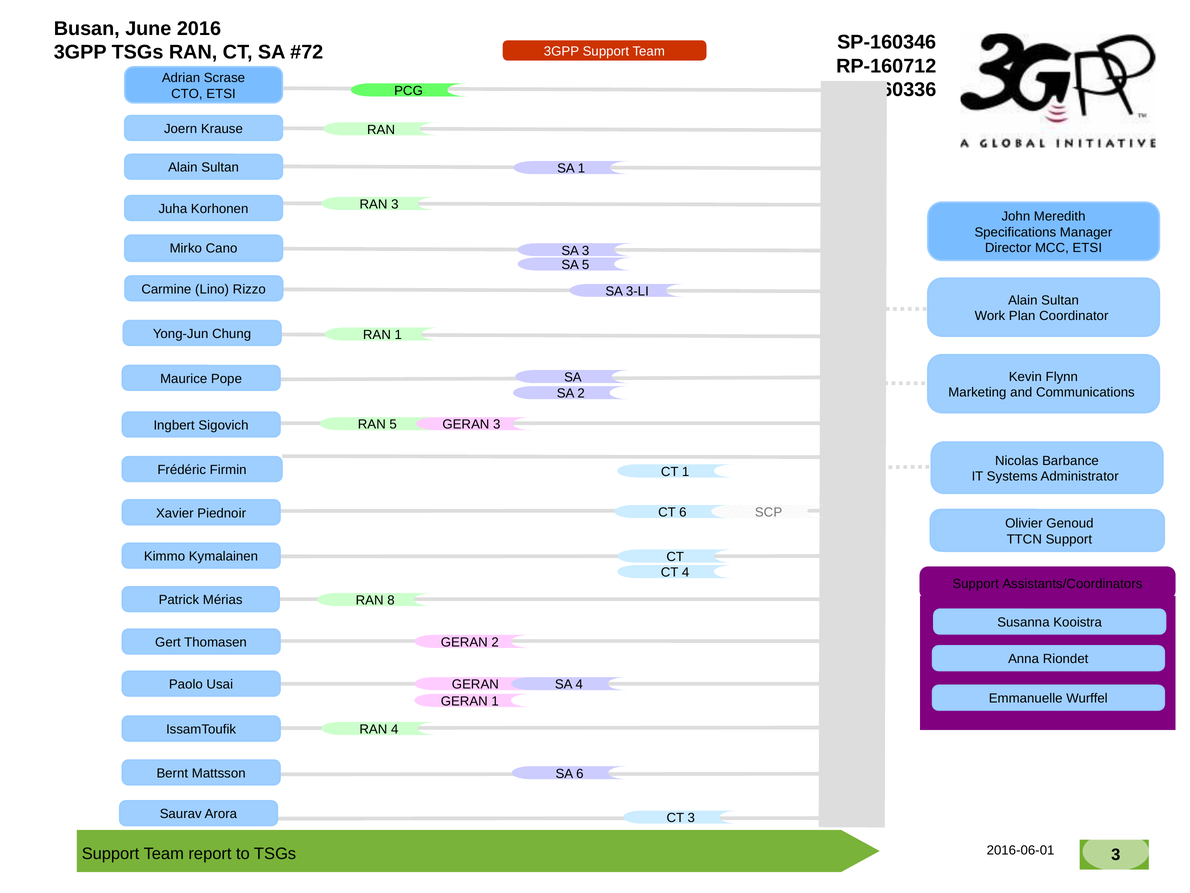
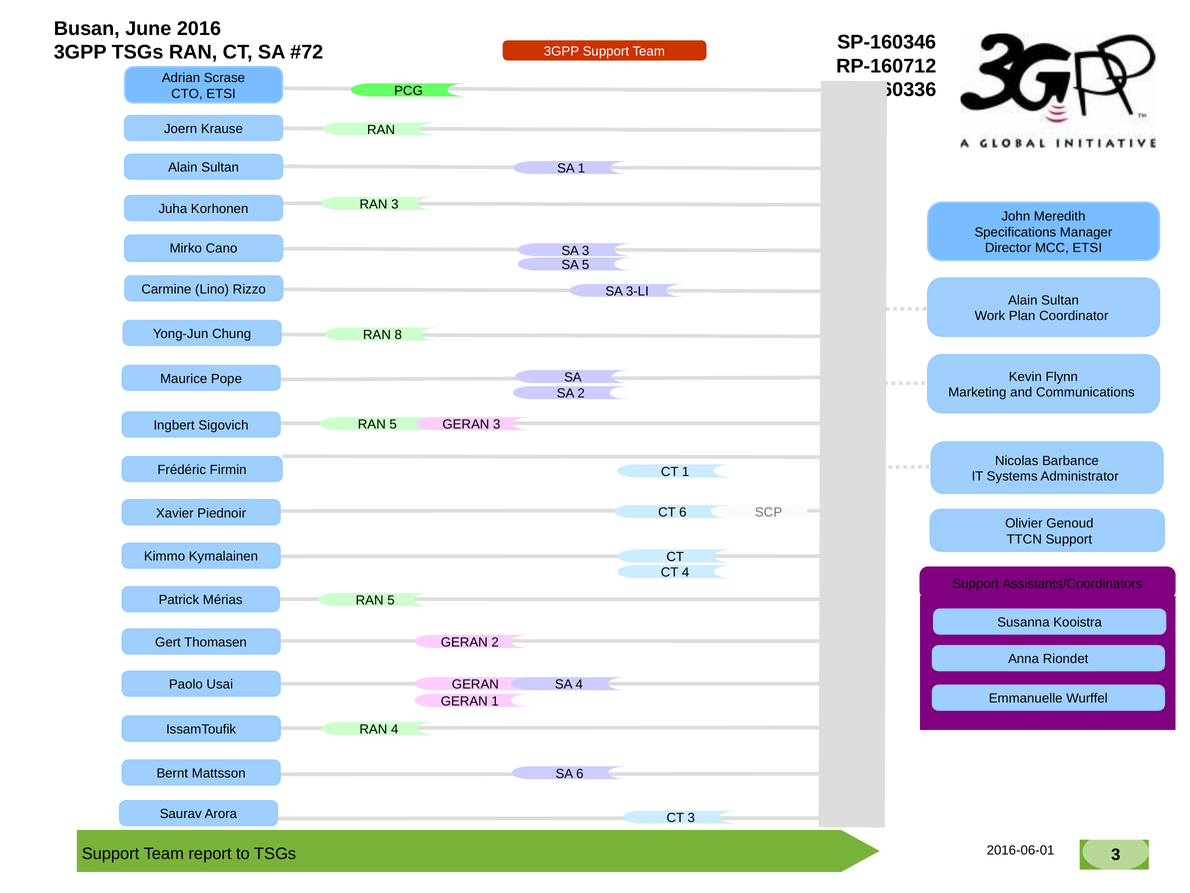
RAN 1: 1 -> 8 (398, 335)
8: 8 -> 5 (391, 600)
